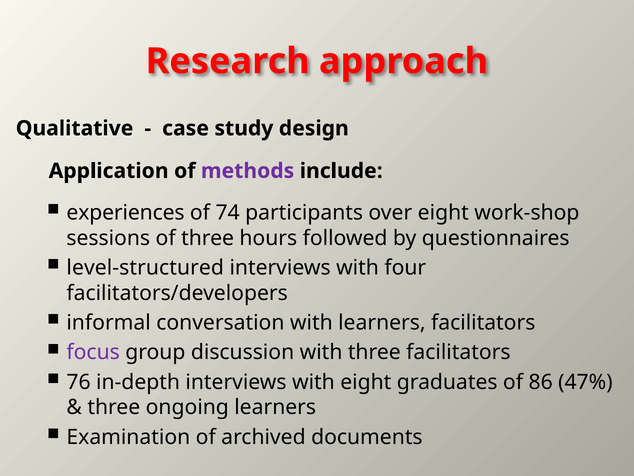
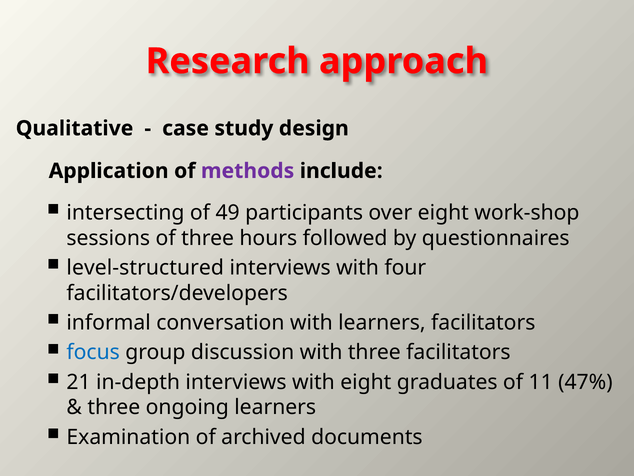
experiences: experiences -> intersecting (125, 213)
74: 74 -> 49 (228, 213)
focus colour: purple -> blue (93, 352)
76: 76 -> 21 (79, 382)
86: 86 -> 11 (541, 382)
